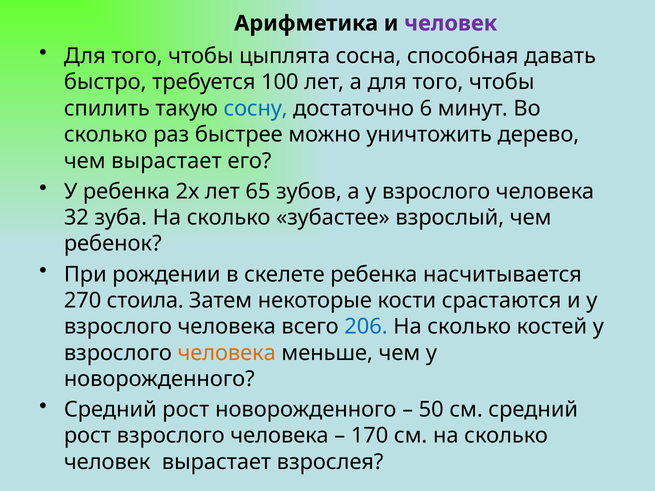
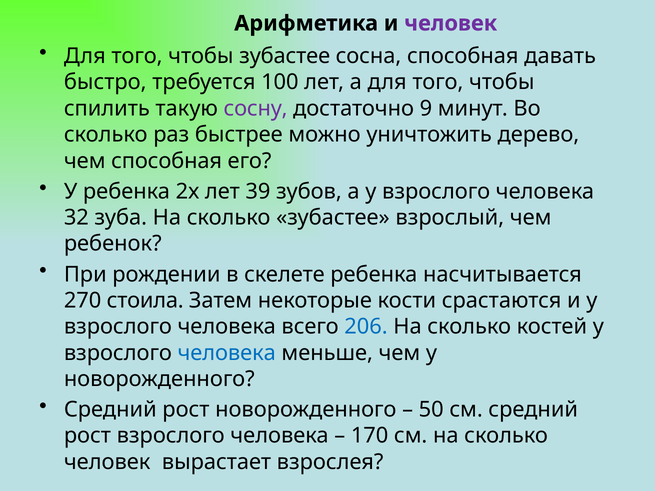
чтобы цыплята: цыплята -> зубастее (285, 56)
сосну colour: blue -> purple (256, 109)
6: 6 -> 9 (426, 109)
чем вырастает: вырастает -> способная (167, 161)
65: 65 -> 39 (258, 191)
человека colour: orange -> blue (227, 353)
